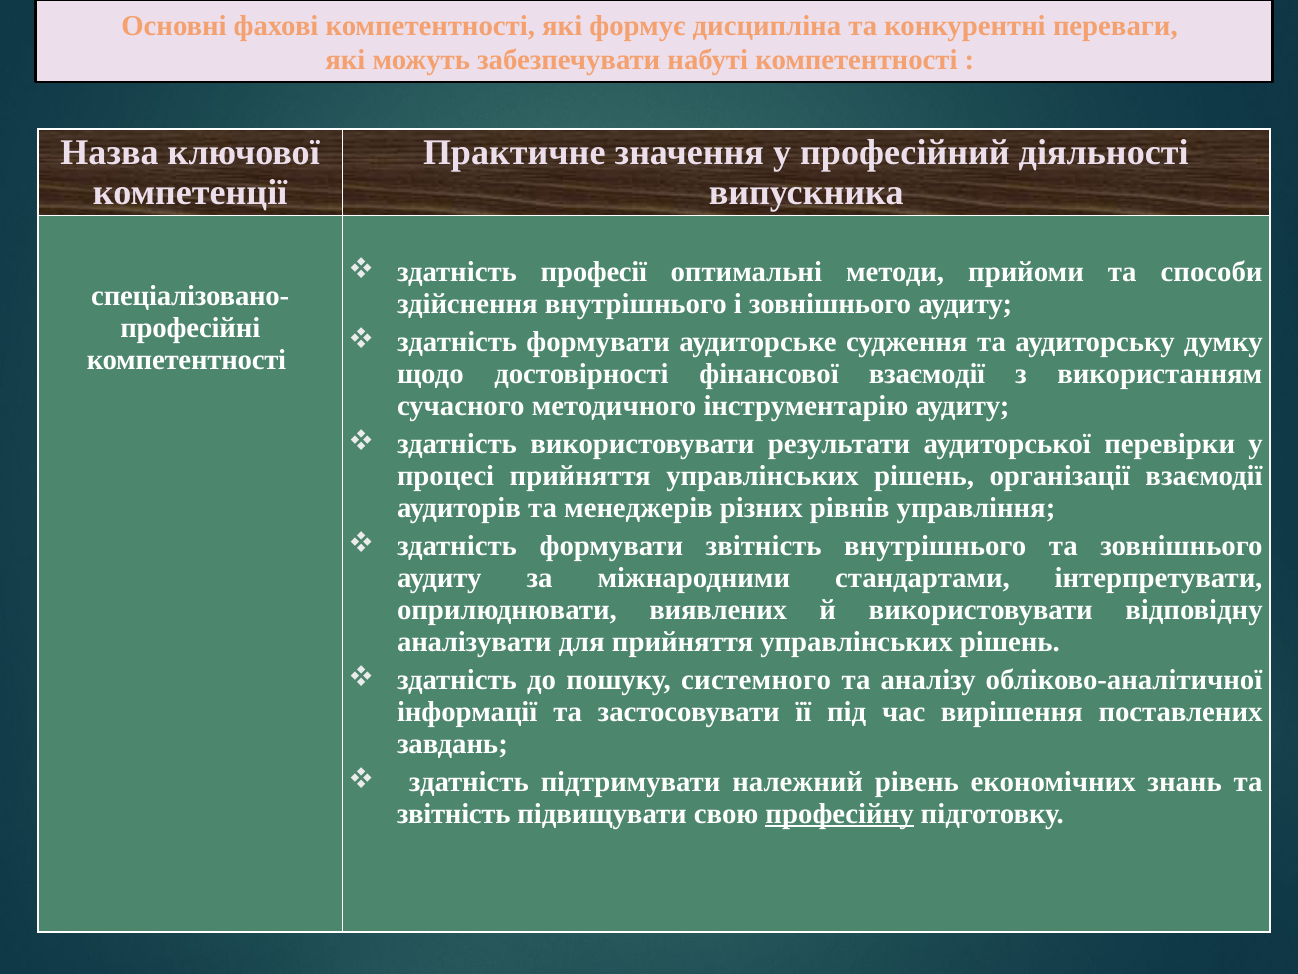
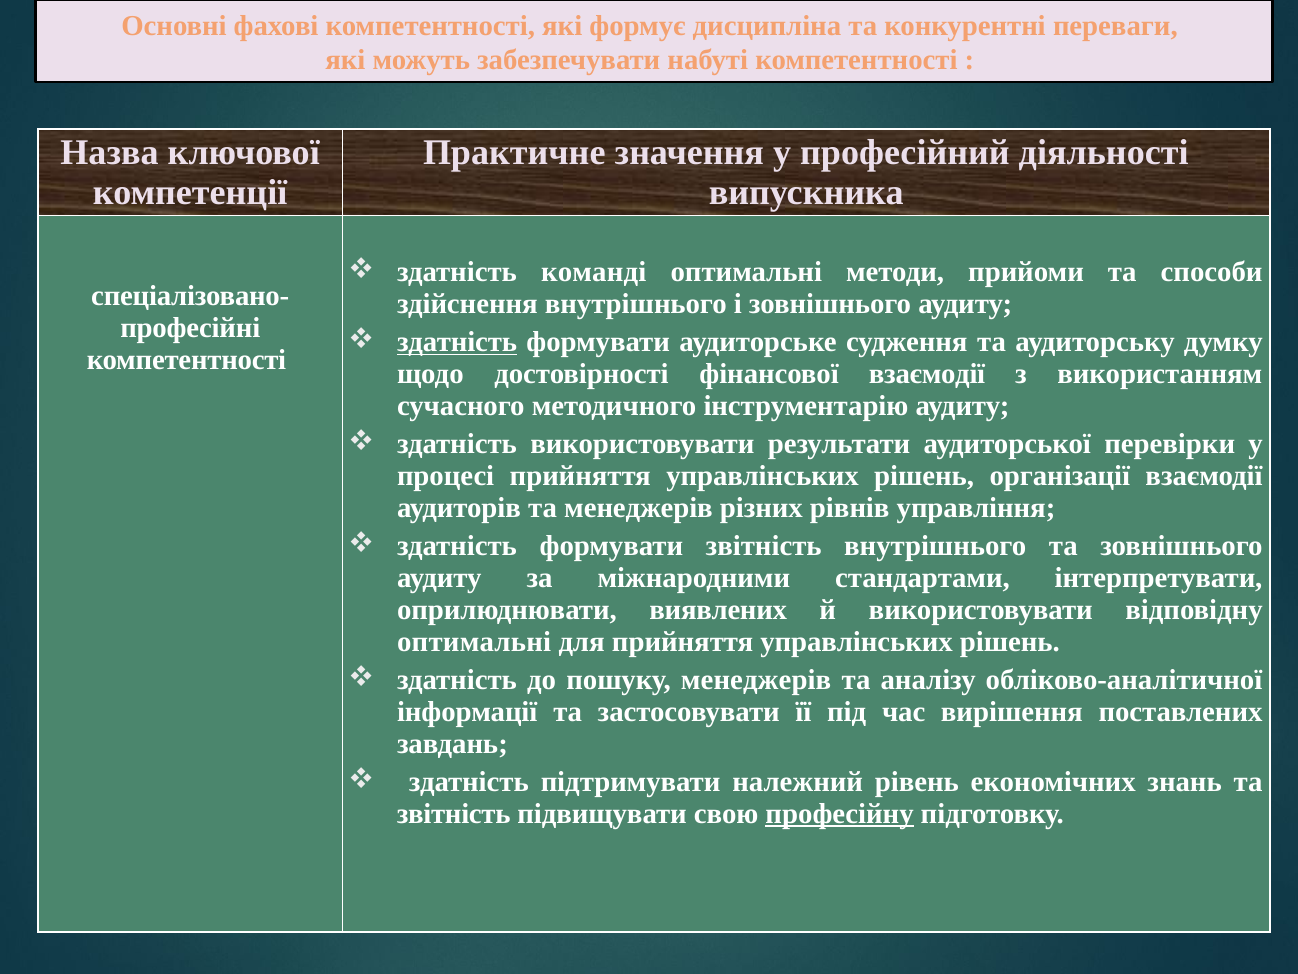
професії: професії -> команді (594, 272)
здатність underline: none -> present (457, 342)
аналізувати: аналізувати -> оптимальні (474, 642)
пошуку системного: системного -> менеджерів (756, 680)
